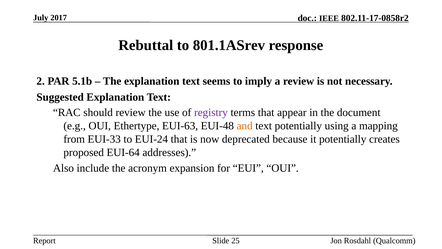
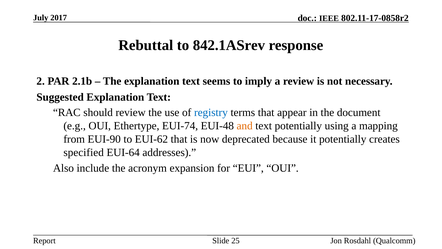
801.1ASrev: 801.1ASrev -> 842.1ASrev (229, 45)
5.1b: 5.1b -> 2.1b (82, 81)
registry colour: purple -> blue (211, 112)
EUI-63: EUI-63 -> EUI-74 (180, 126)
EUI-33: EUI-33 -> EUI-90 (104, 139)
EUI-24: EUI-24 -> EUI-62 (151, 139)
proposed: proposed -> specified (84, 152)
